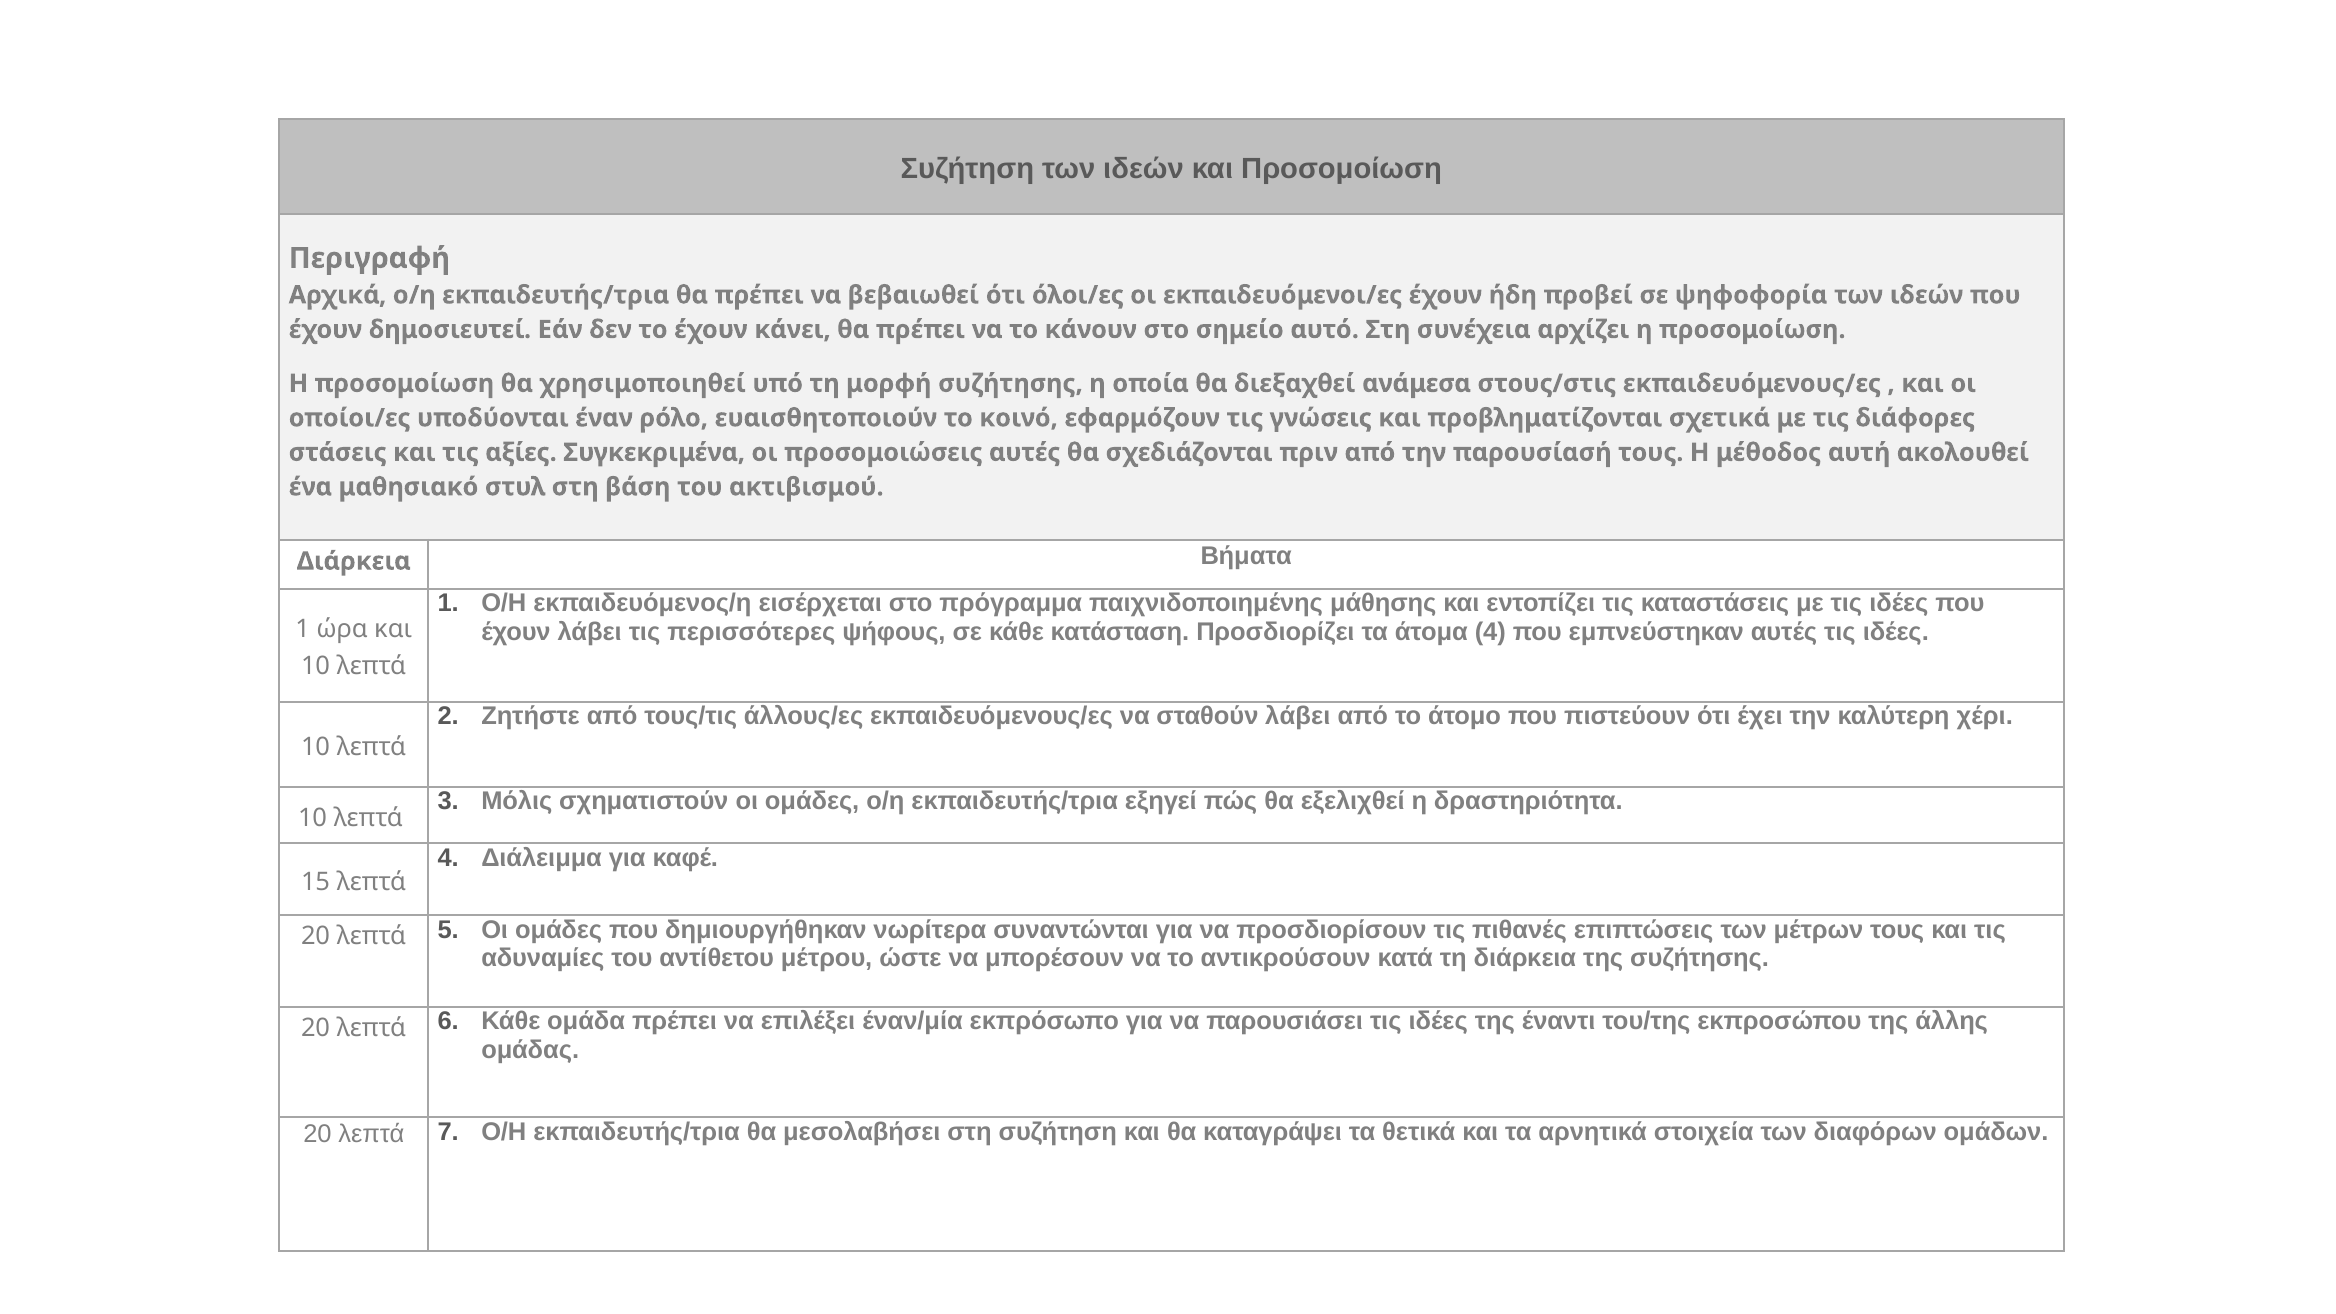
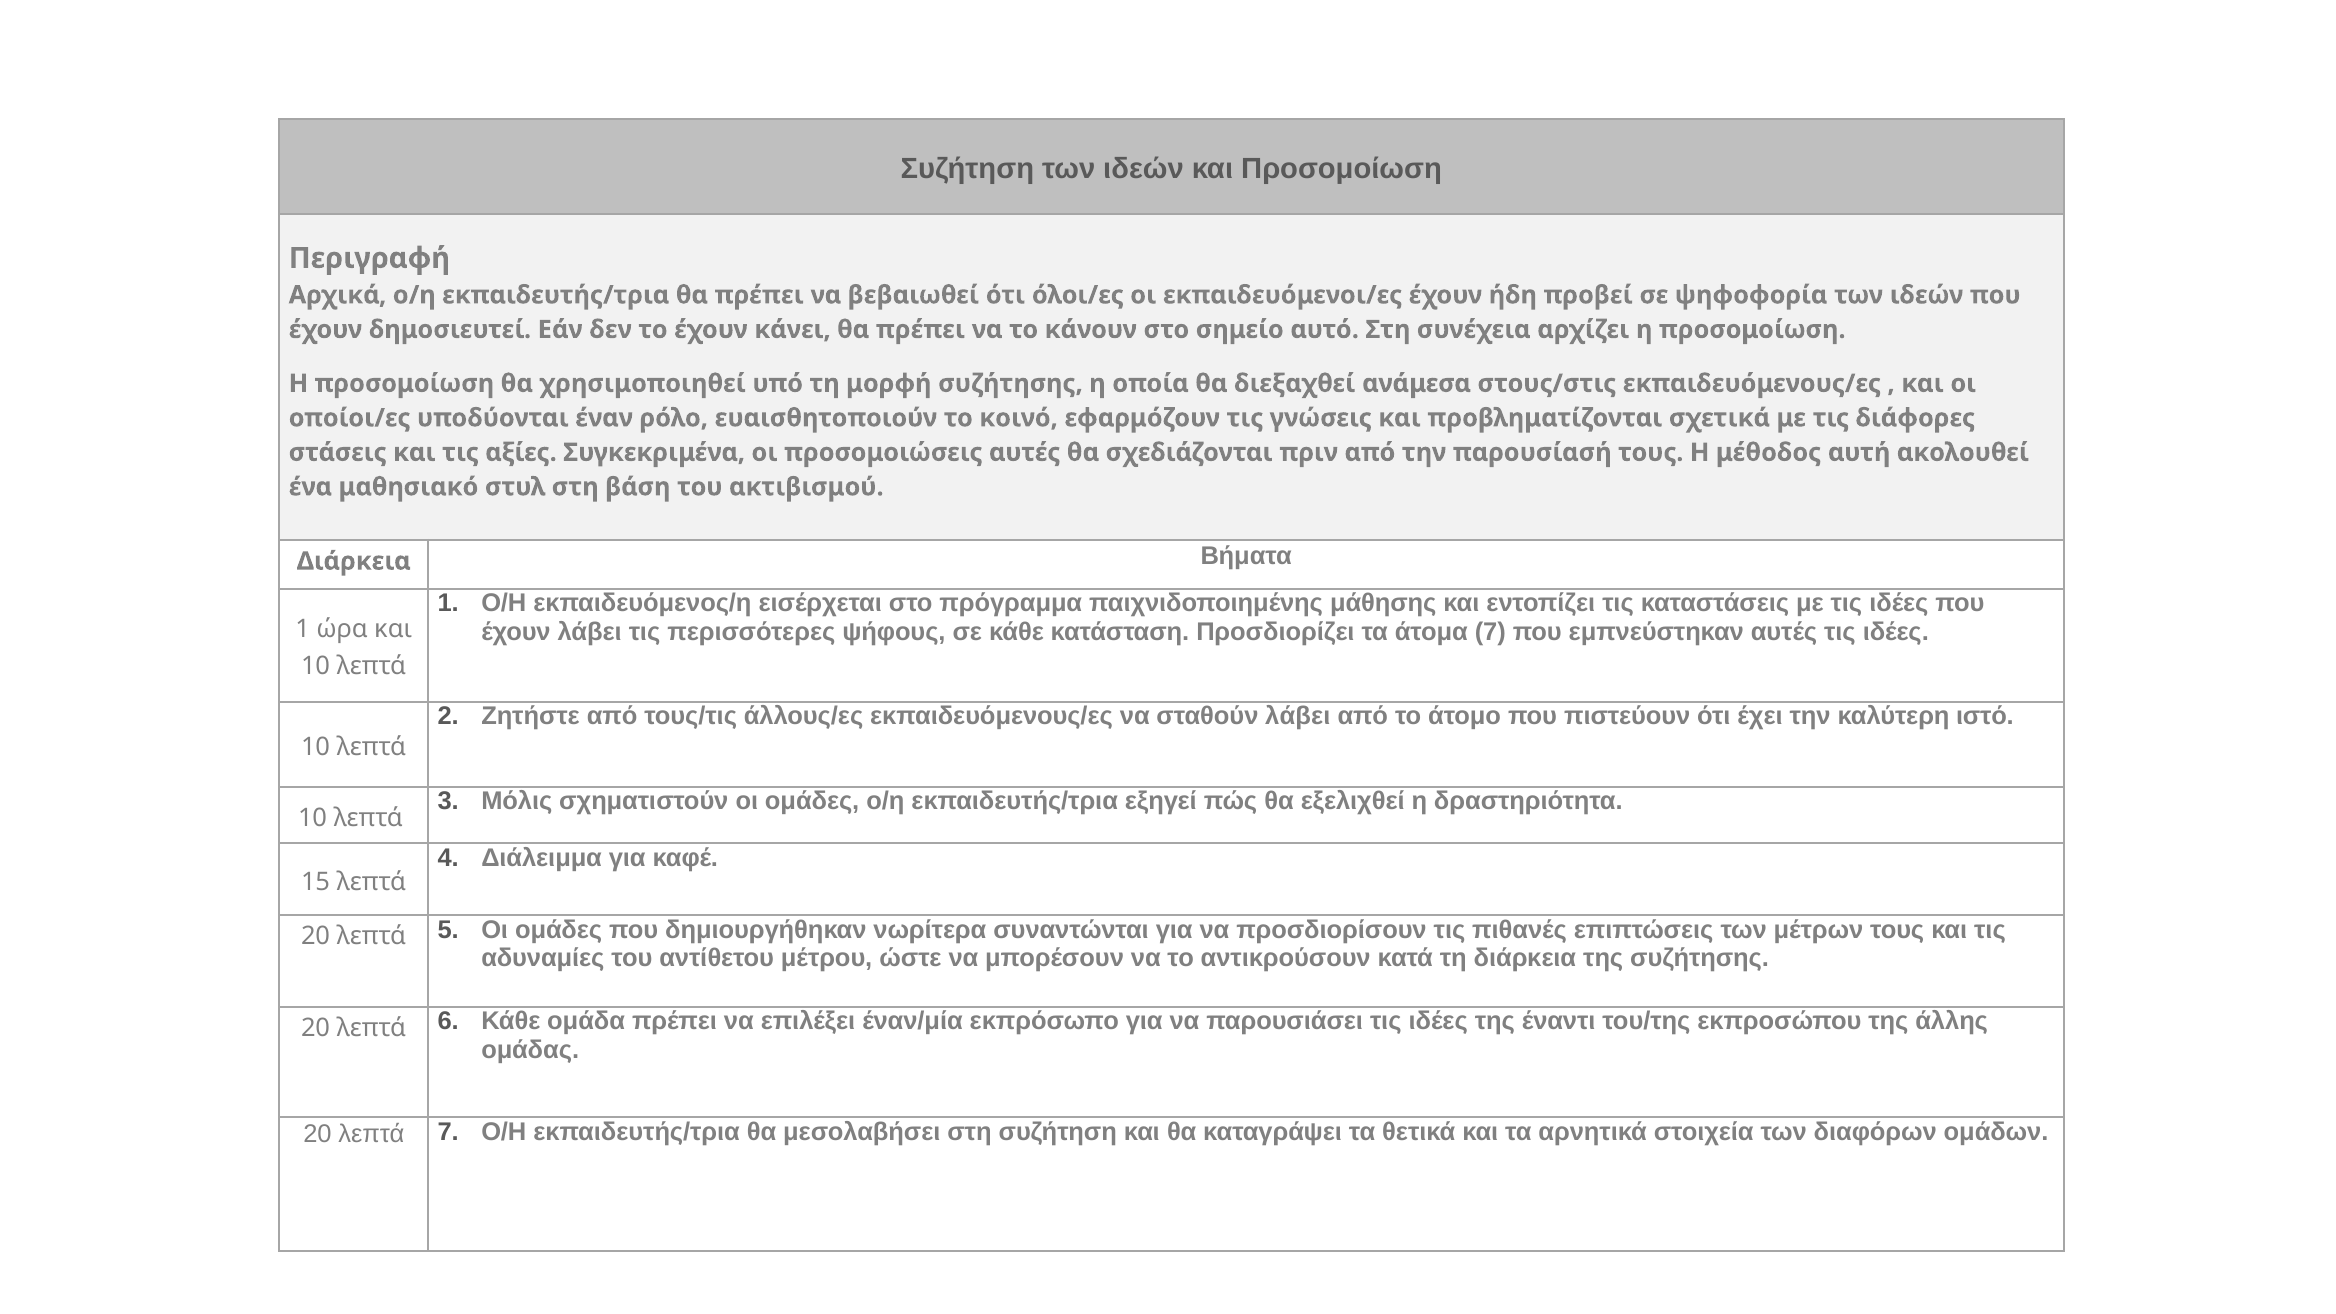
άτομα 4: 4 -> 7 (1490, 632)
χέρι: χέρι -> ιστό (1985, 716)
